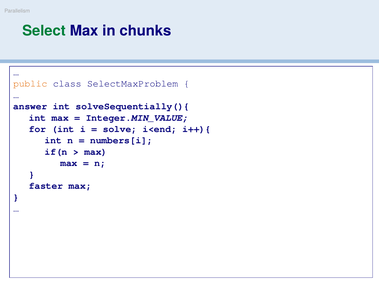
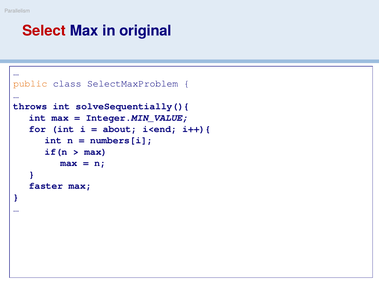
Select colour: green -> red (44, 31)
chunks: chunks -> original (145, 31)
answer: answer -> throws (30, 106)
solve: solve -> about (120, 129)
